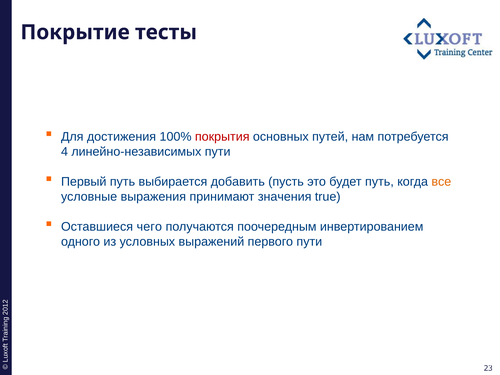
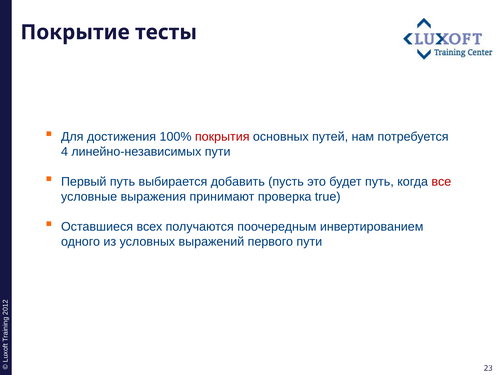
все colour: orange -> red (441, 182)
значения: значения -> проверка (285, 197)
чего: чего -> всех (149, 227)
